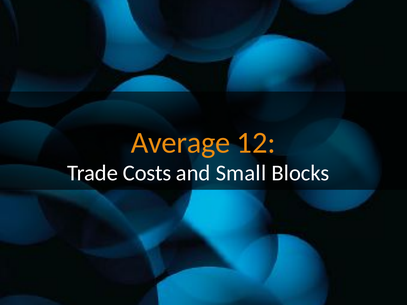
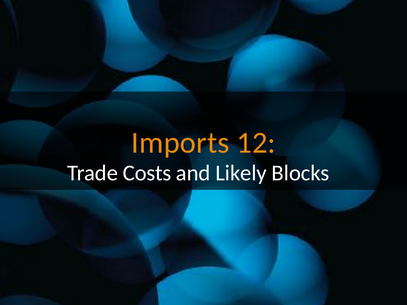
Average: Average -> Imports (180, 143)
Small: Small -> Likely (241, 173)
